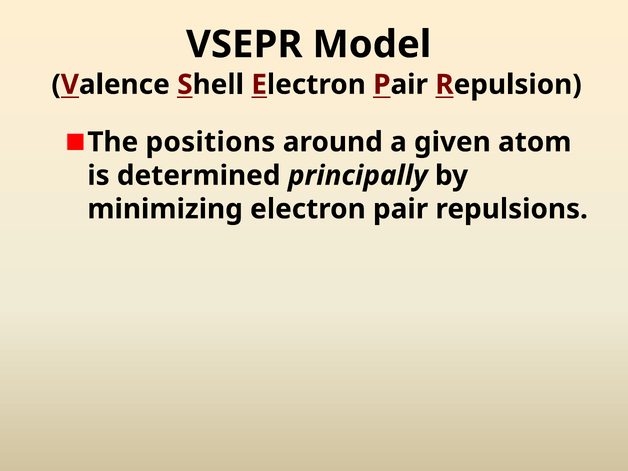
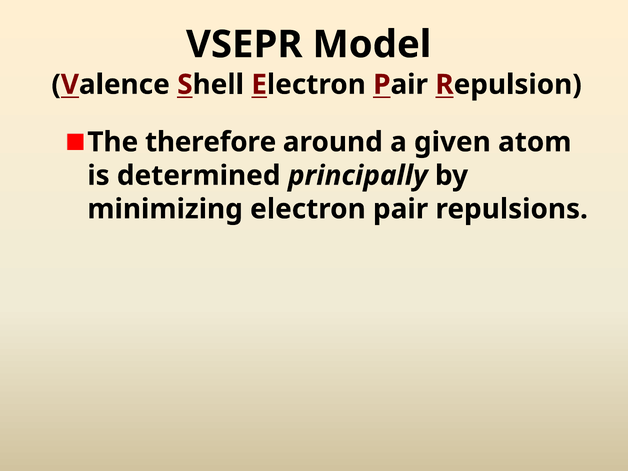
positions: positions -> therefore (211, 142)
